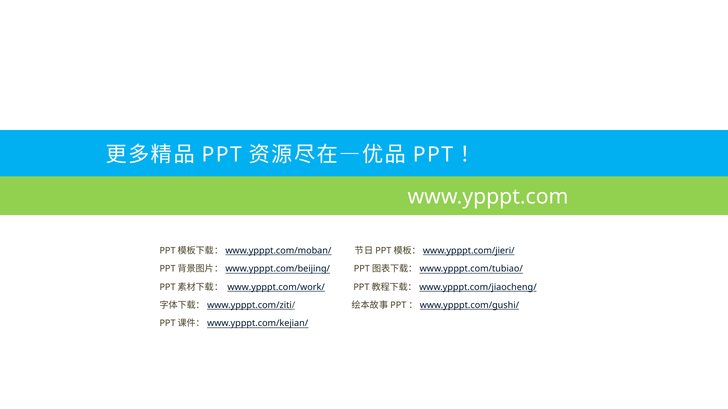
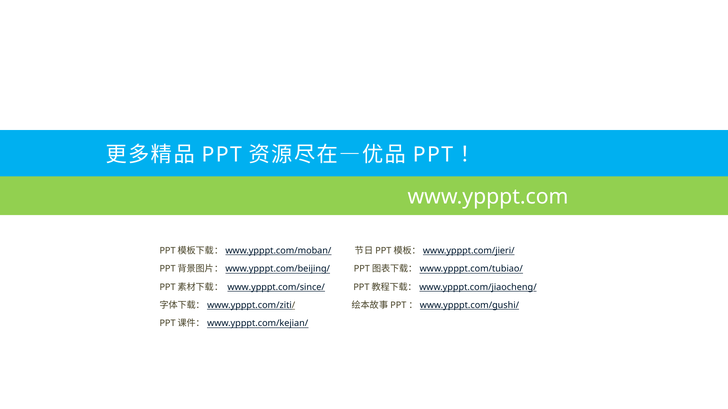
www.ypppt.com/work/: www.ypppt.com/work/ -> www.ypppt.com/since/ (276, 287)
